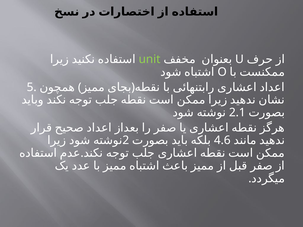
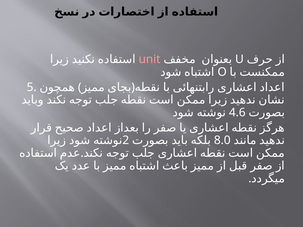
unit colour: light green -> pink (150, 59)
2.1: 2.1 -> 4.6 (237, 113)
4.6: 4.6 -> 8.0 (222, 141)
